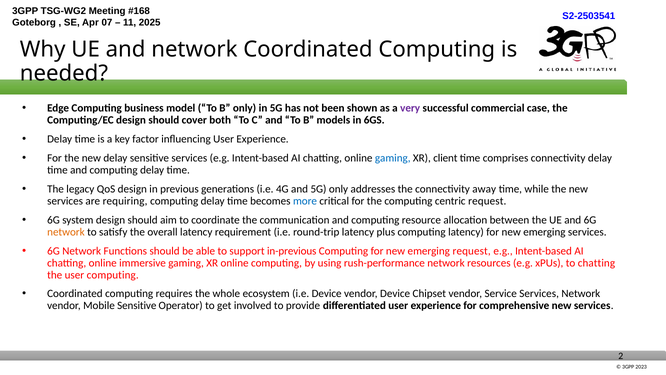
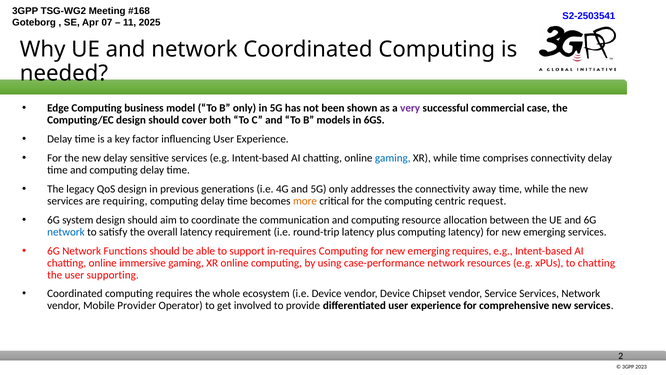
XR client: client -> while (445, 158)
more colour: blue -> orange (305, 201)
network colour: orange -> blue (66, 232)
in-previous: in-previous -> in-requires (292, 251)
emerging request: request -> requires (472, 251)
rush-performance: rush-performance -> case-performance (384, 263)
user computing: computing -> supporting (113, 275)
Mobile Sensitive: Sensitive -> Provider (137, 305)
